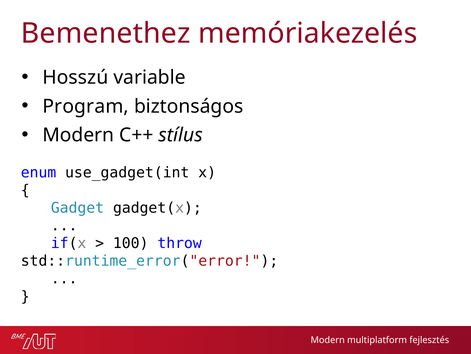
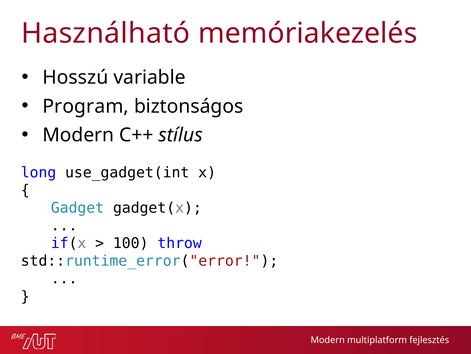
Bemenethez: Bemenethez -> Használható (106, 33)
enum: enum -> long (39, 172)
